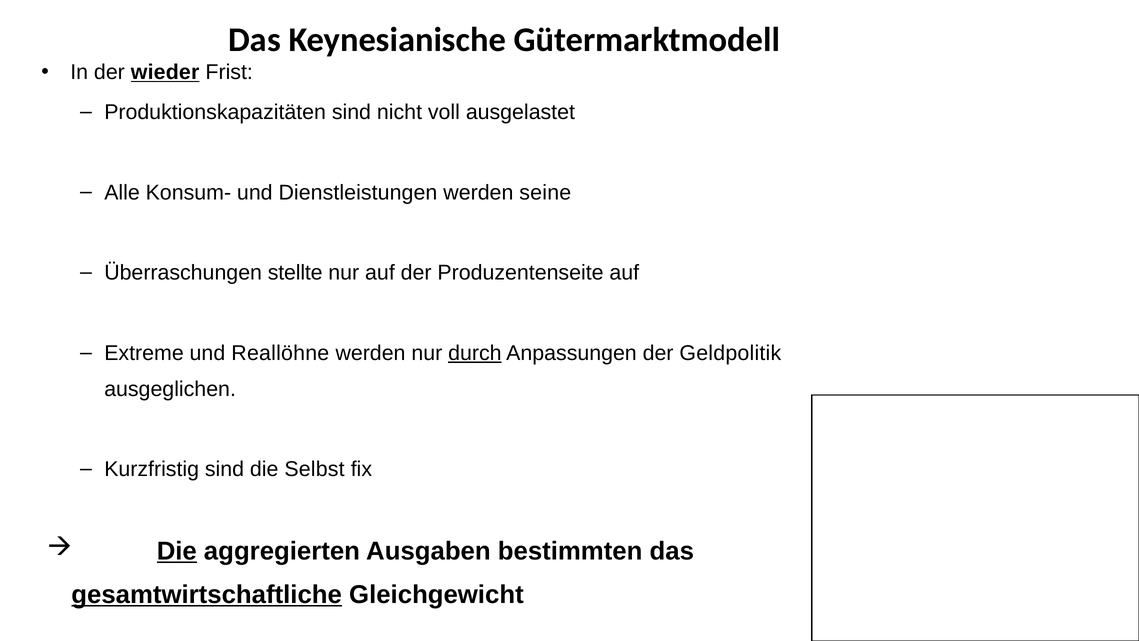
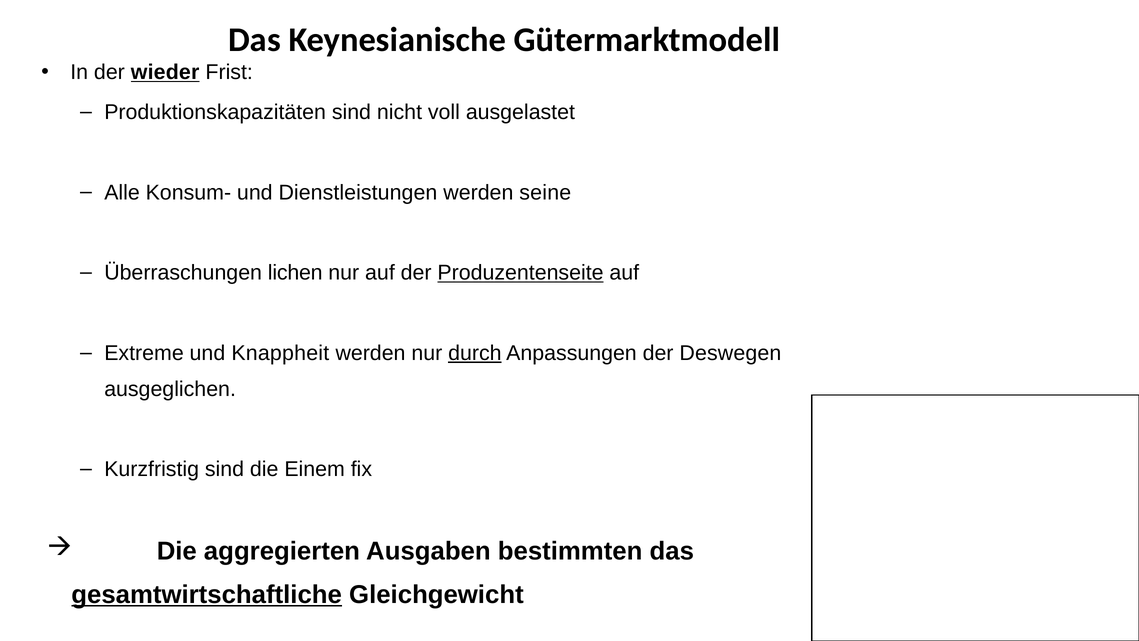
stellte: stellte -> lichen (295, 273)
Produzentenseite underline: none -> present (521, 273)
Reallöhne: Reallöhne -> Knappheit (280, 353)
Geldpolitik: Geldpolitik -> Deswegen (730, 353)
Selbst: Selbst -> Einem (315, 469)
Die underline: present -> none (177, 551)
